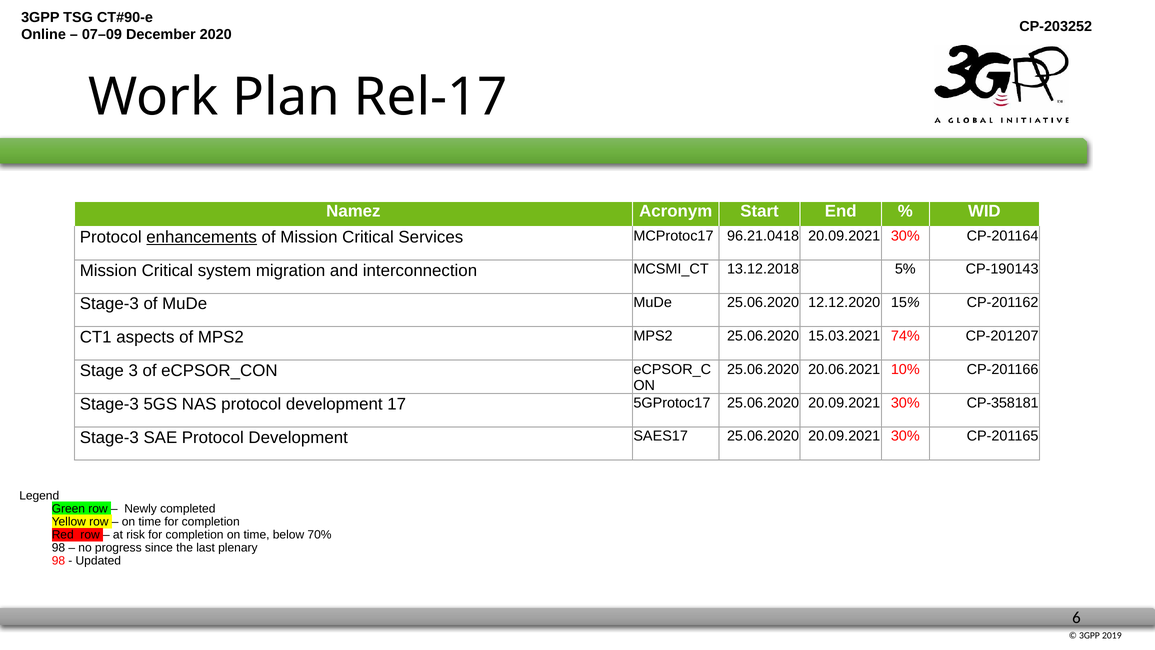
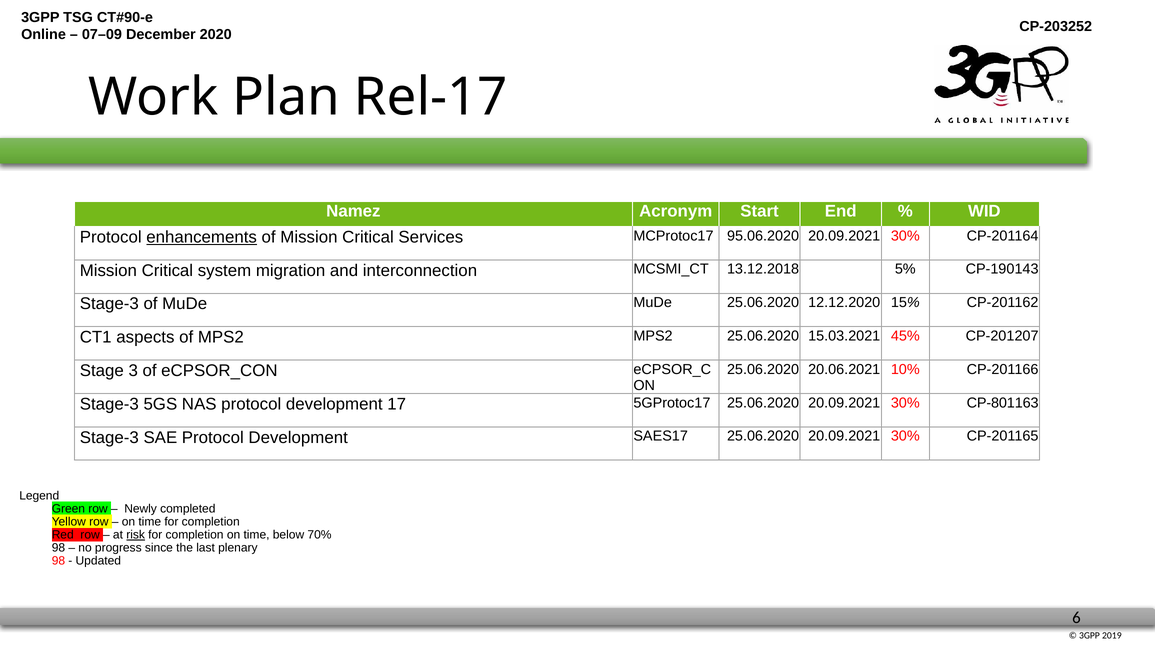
96.21.0418: 96.21.0418 -> 95.06.2020 (763, 236)
74%: 74% -> 45% (905, 336)
CP-358181: CP-358181 -> CP-801163 (1003, 403)
risk underline: none -> present (136, 534)
